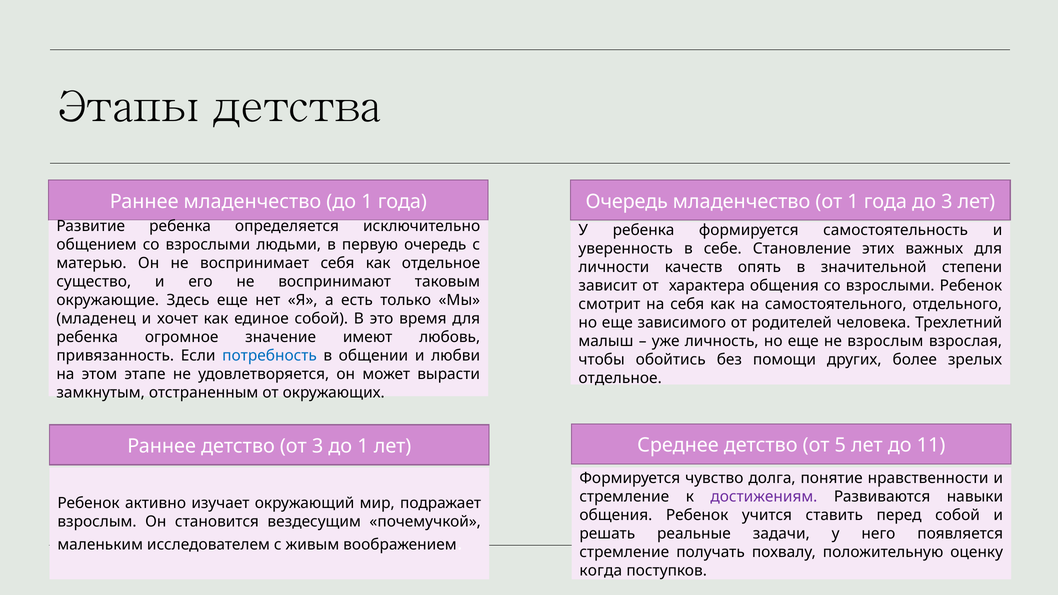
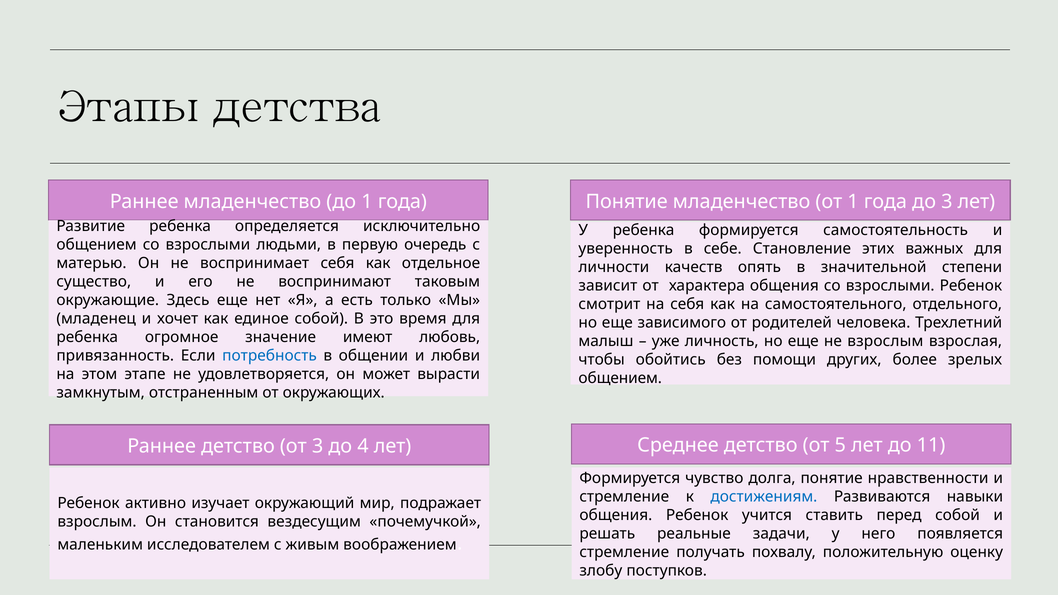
года Очередь: Очередь -> Понятие (627, 202)
отдельное: отдельное -> общением (620, 378)
3 до 1: 1 -> 4 (363, 446)
достижениям colour: purple -> blue (764, 497)
когда: когда -> злобу (601, 571)
